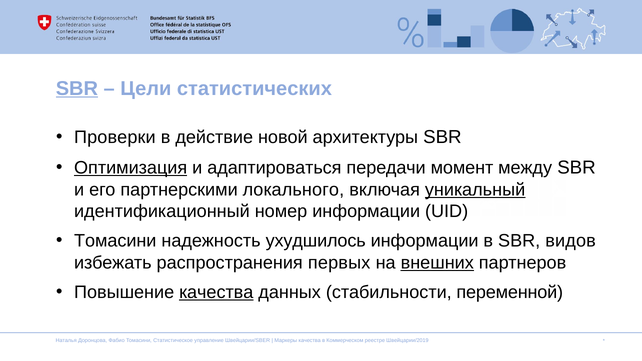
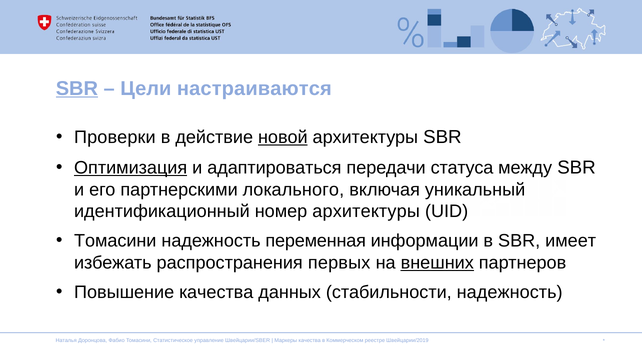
статистических: статистических -> настраиваются (254, 89)
новой underline: none -> present (283, 137)
момент: момент -> статуса (462, 168)
уникальный underline: present -> none (475, 190)
номер информации: информации -> архитектуры (366, 211)
ухудшилось: ухудшилось -> переменная (316, 241)
видов: видов -> имеет (571, 241)
качества underline: present -> none (216, 292)
стабильности переменной: переменной -> надежность (510, 292)
